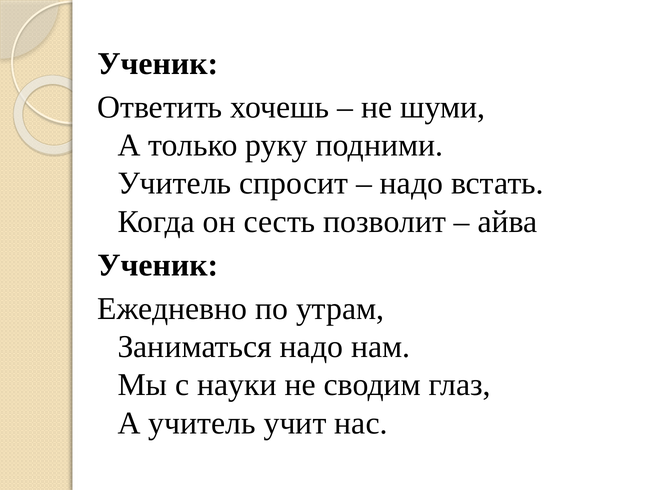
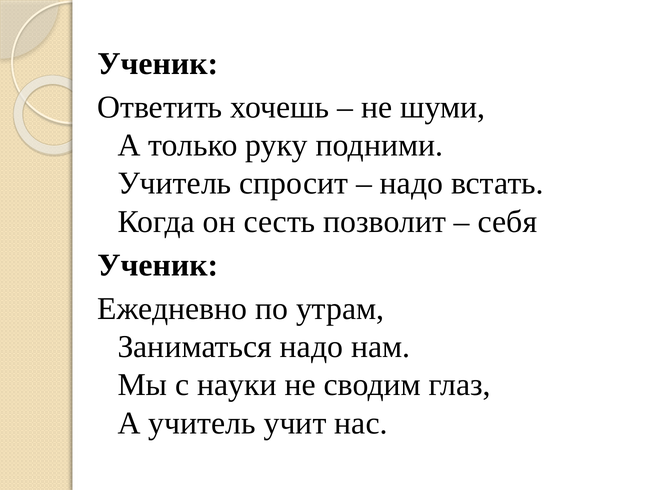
айва: айва -> себя (507, 222)
